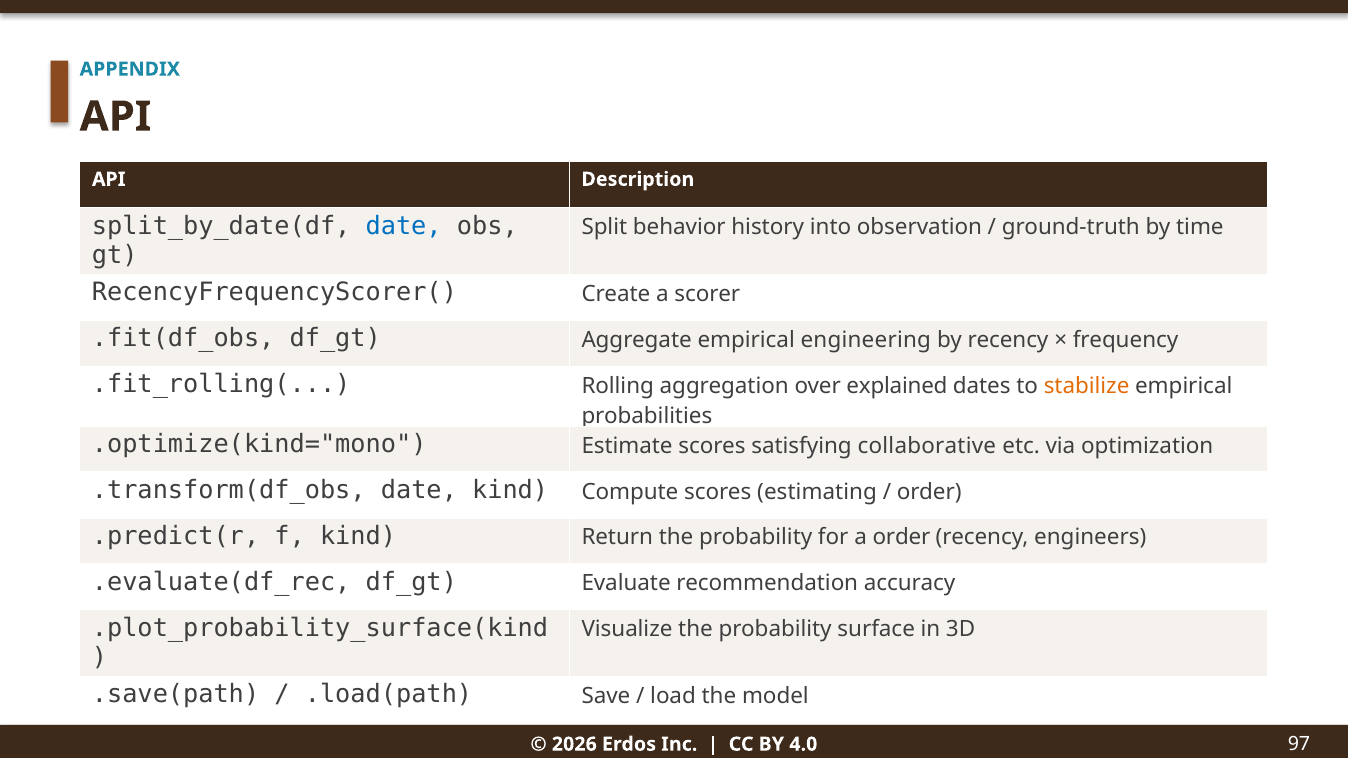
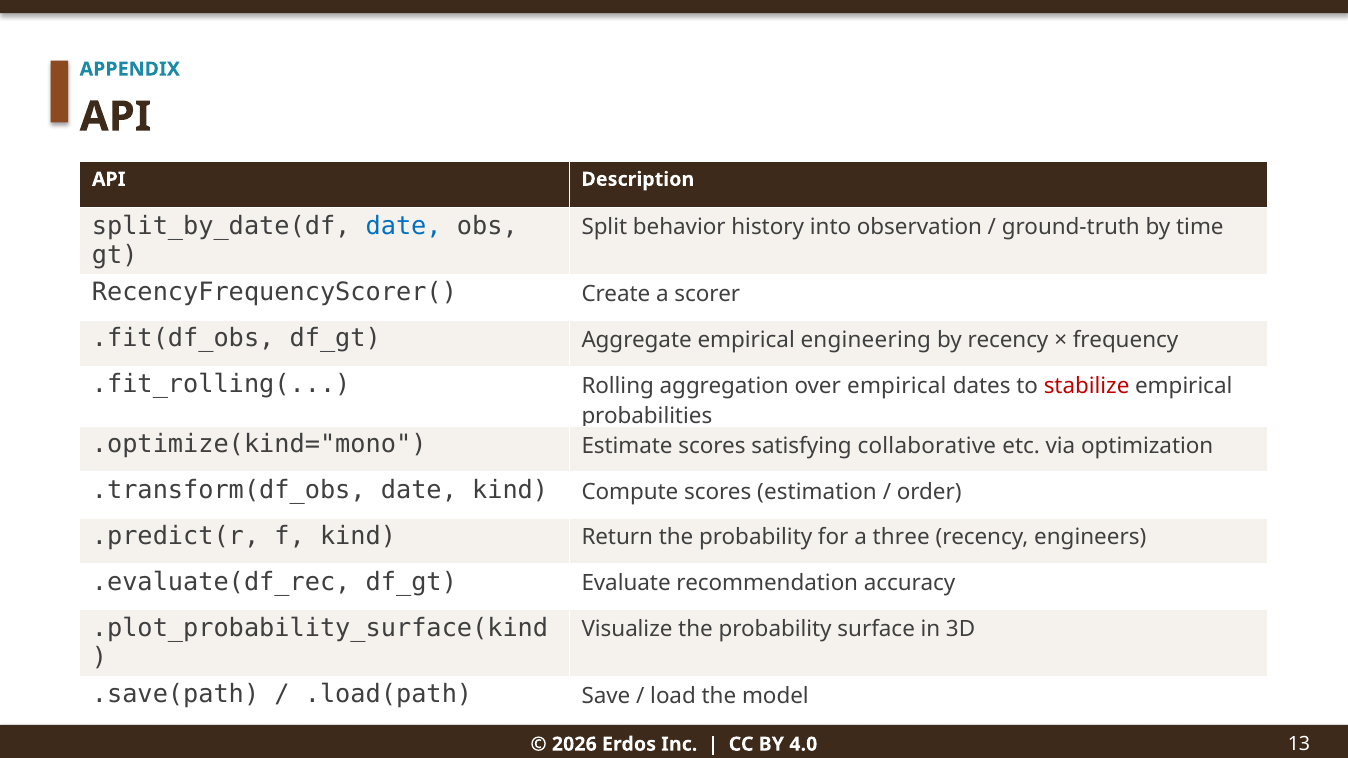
over explained: explained -> empirical (897, 386)
stabilize colour: orange -> red (1087, 386)
estimating: estimating -> estimation (817, 492)
a order: order -> three (901, 538)
97: 97 -> 13 (1299, 744)
